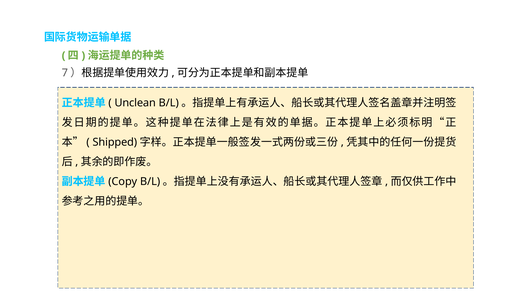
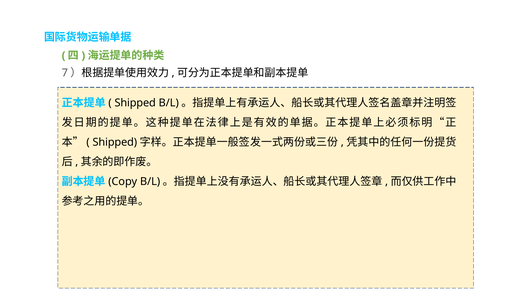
Unclean: Unclean -> Shipped (135, 103)
